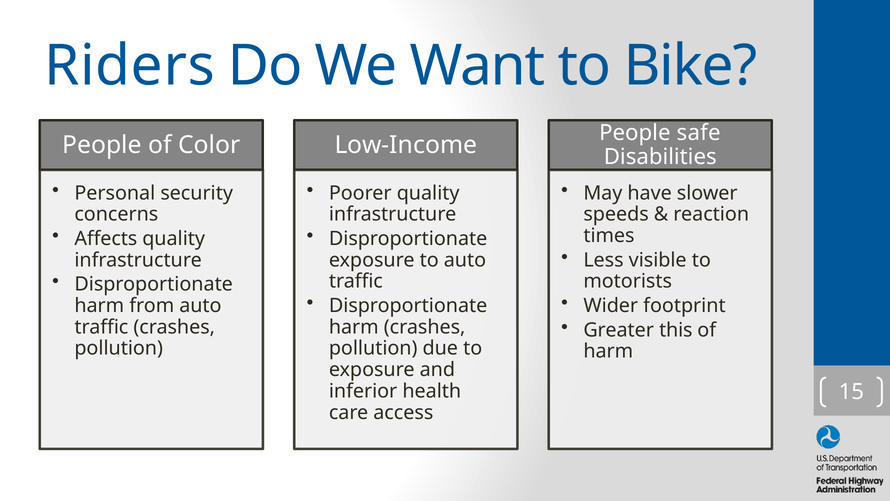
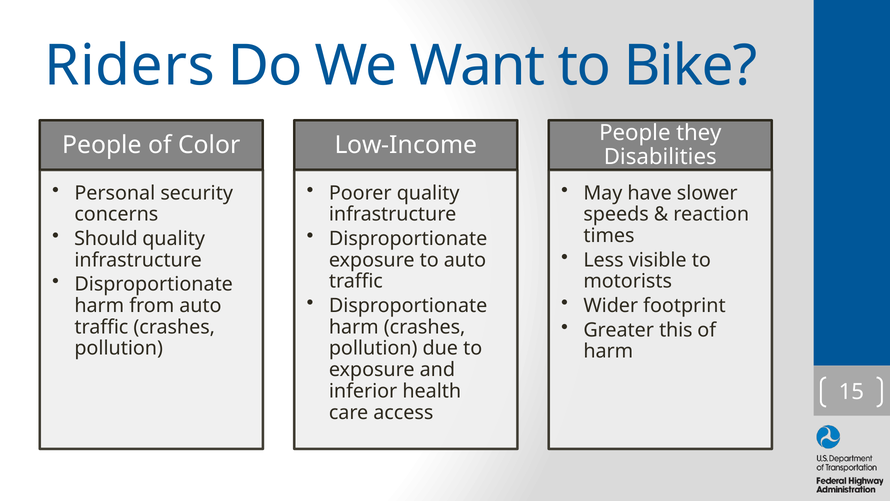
safe: safe -> they (699, 133)
Affects: Affects -> Should (106, 239)
